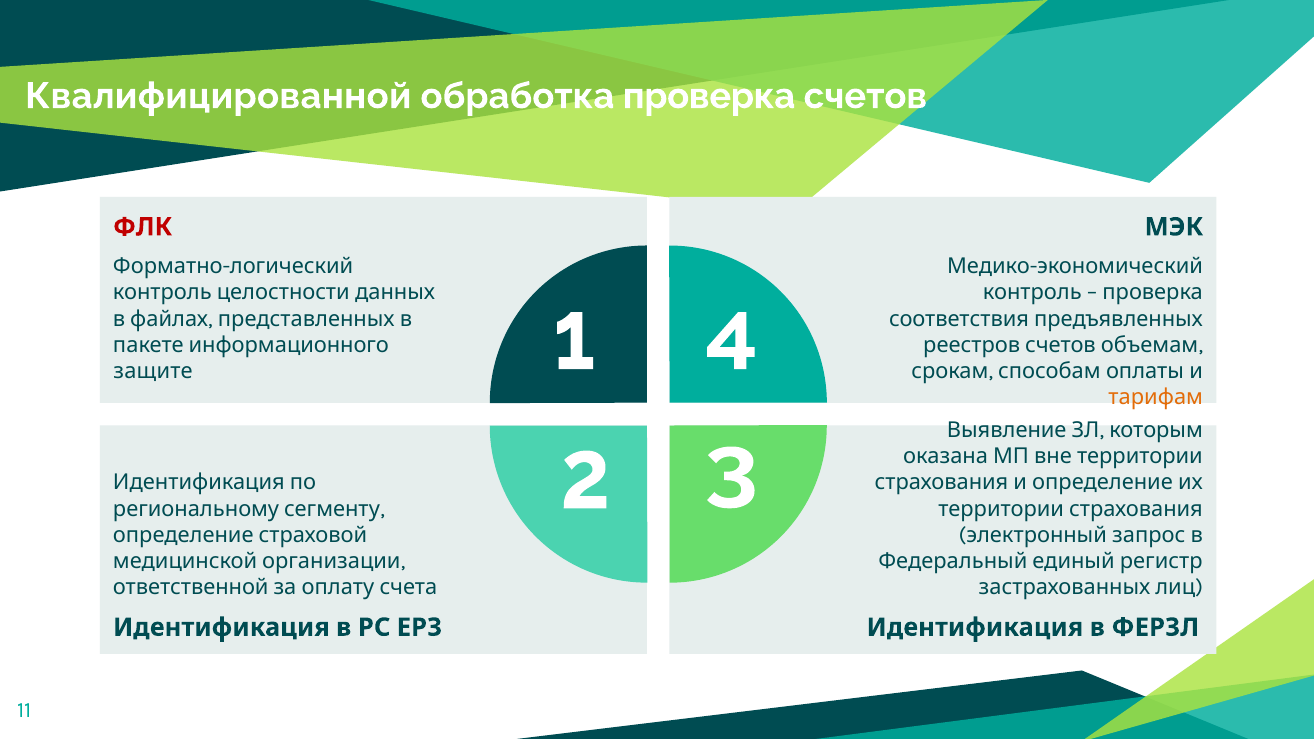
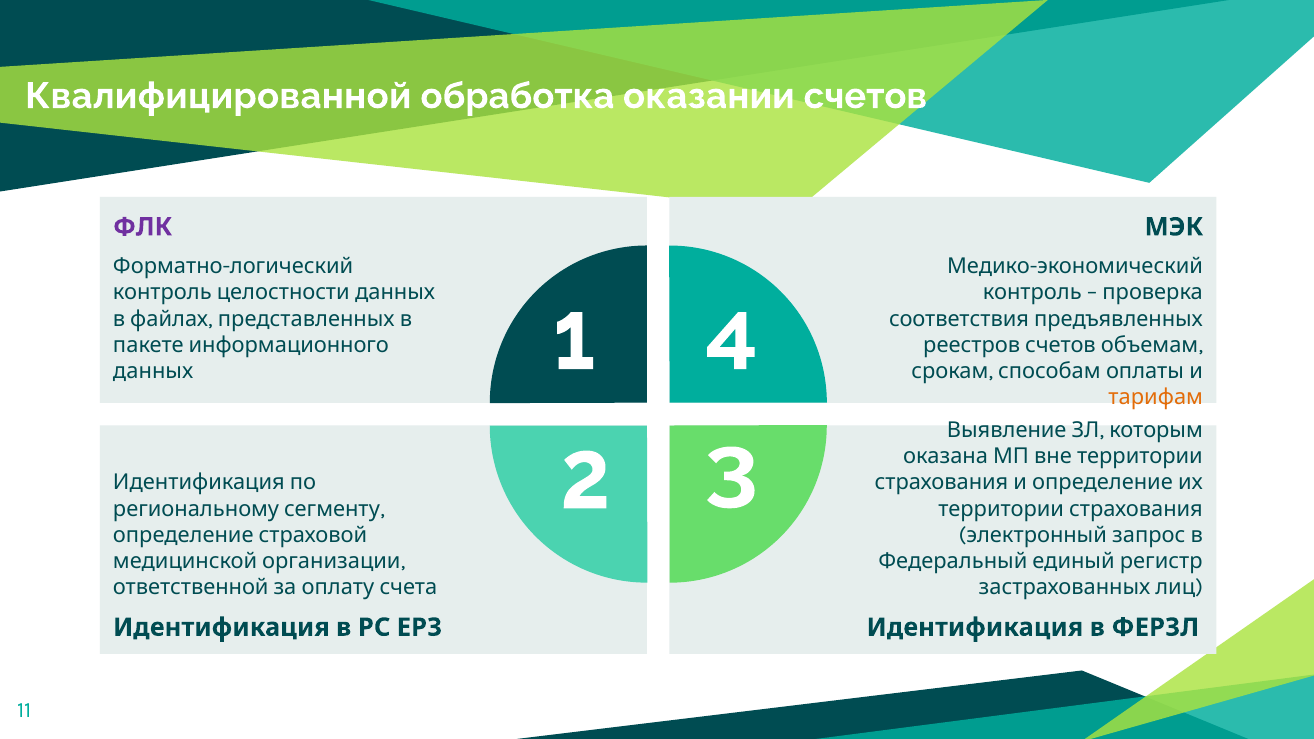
обработка проверка: проверка -> оказании (709, 96)
ФЛК colour: red -> purple (143, 227)
защите: защите -> данных (153, 371)
